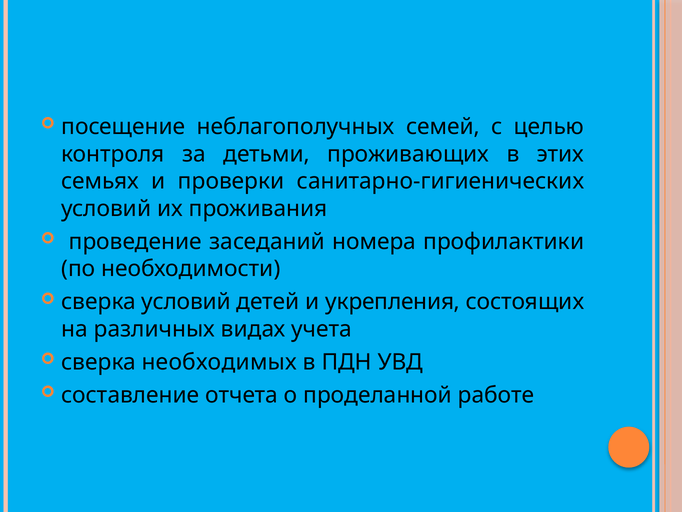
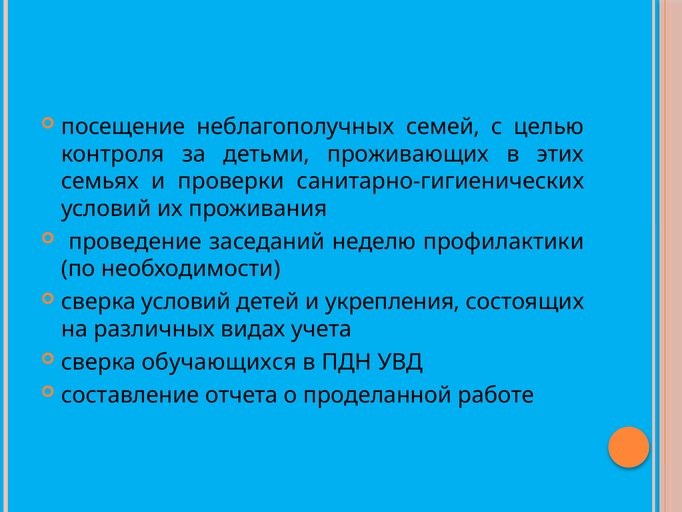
номера: номера -> неделю (374, 241)
необходимых: необходимых -> обучающихся (219, 362)
